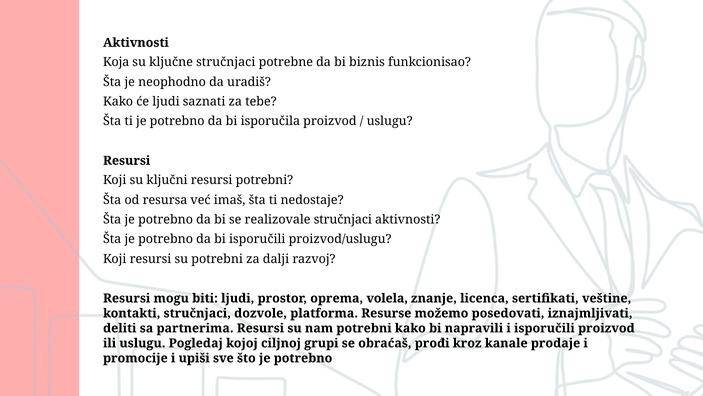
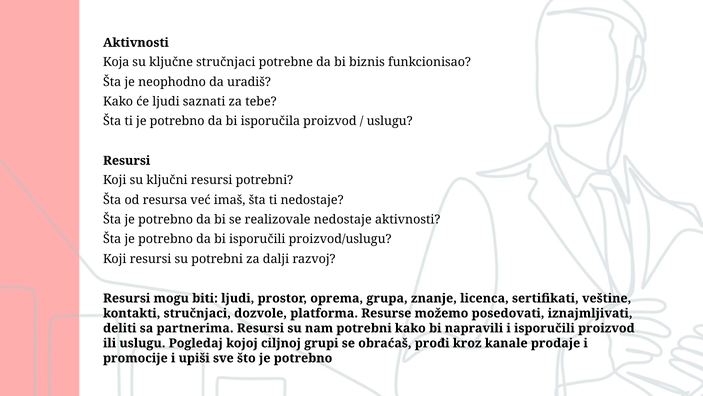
realizovale stručnjaci: stručnjaci -> nedostaje (343, 220)
volela: volela -> grupa (387, 298)
